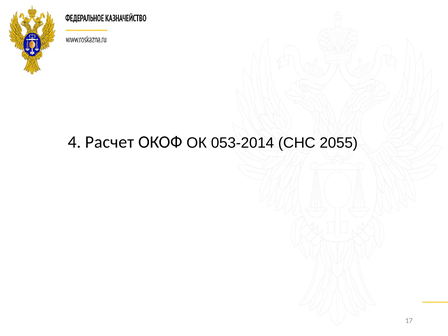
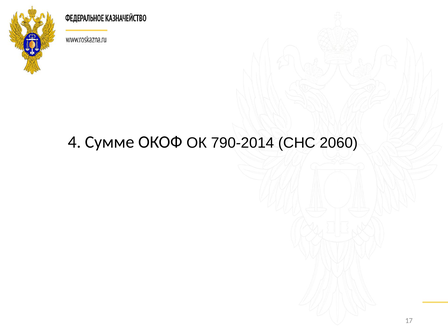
Расчет: Расчет -> Сумме (110, 142)
053-2014: 053-2014 -> 790-2014 (242, 143)
2055: 2055 -> 2060 (339, 143)
